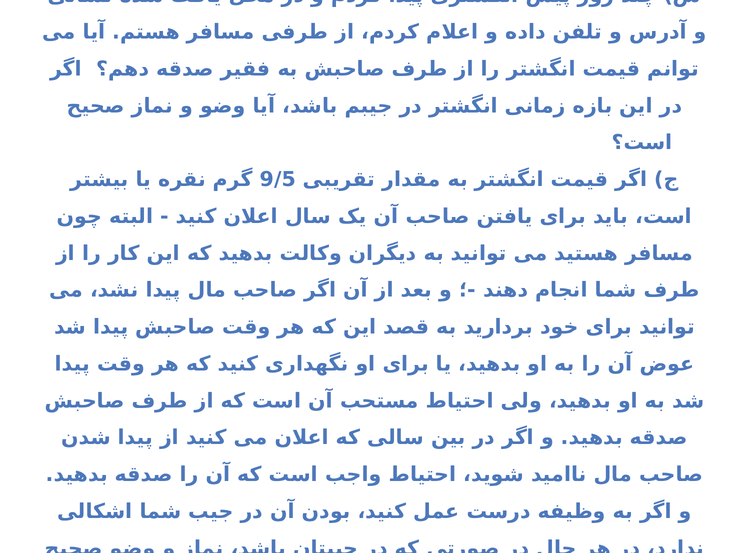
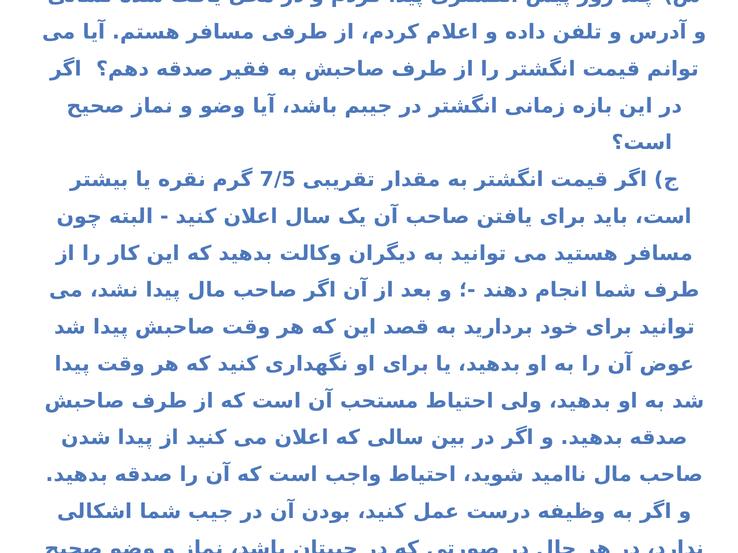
9/5: 9/5 -> 7/5 (278, 180)
